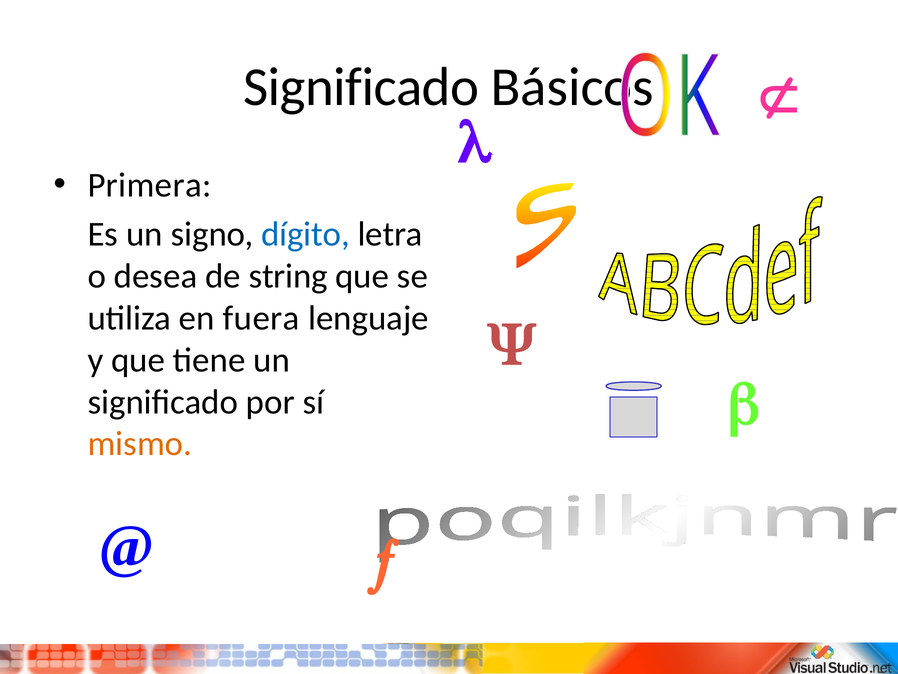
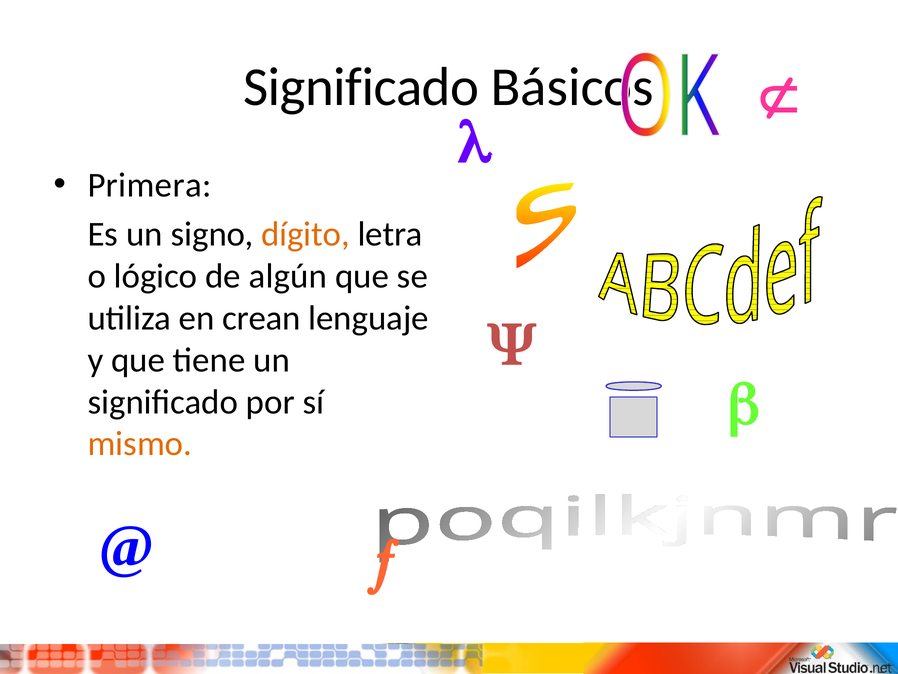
dígito colour: blue -> orange (305, 234)
desea: desea -> lógico (156, 276)
string: string -> algún (288, 276)
fuera: fuera -> crean (261, 318)
